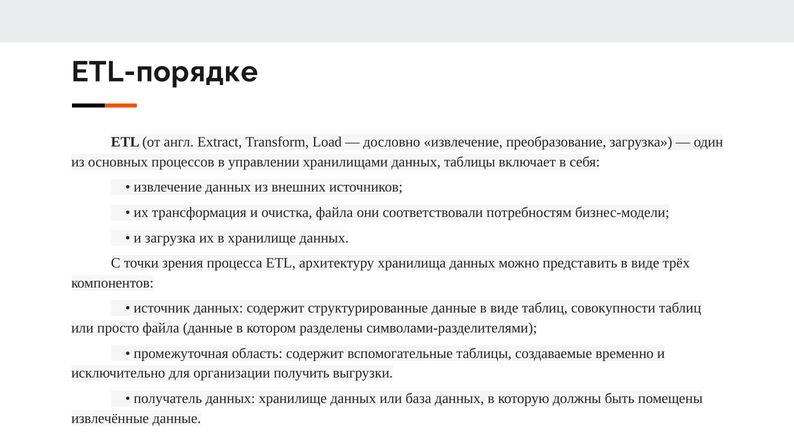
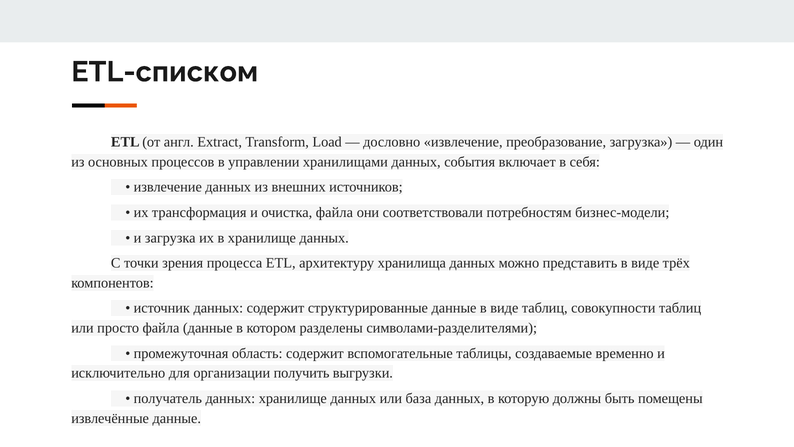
ETL-порядке: ETL-порядке -> ETL-списком (165, 72)
данных таблицы: таблицы -> события (470, 162)
